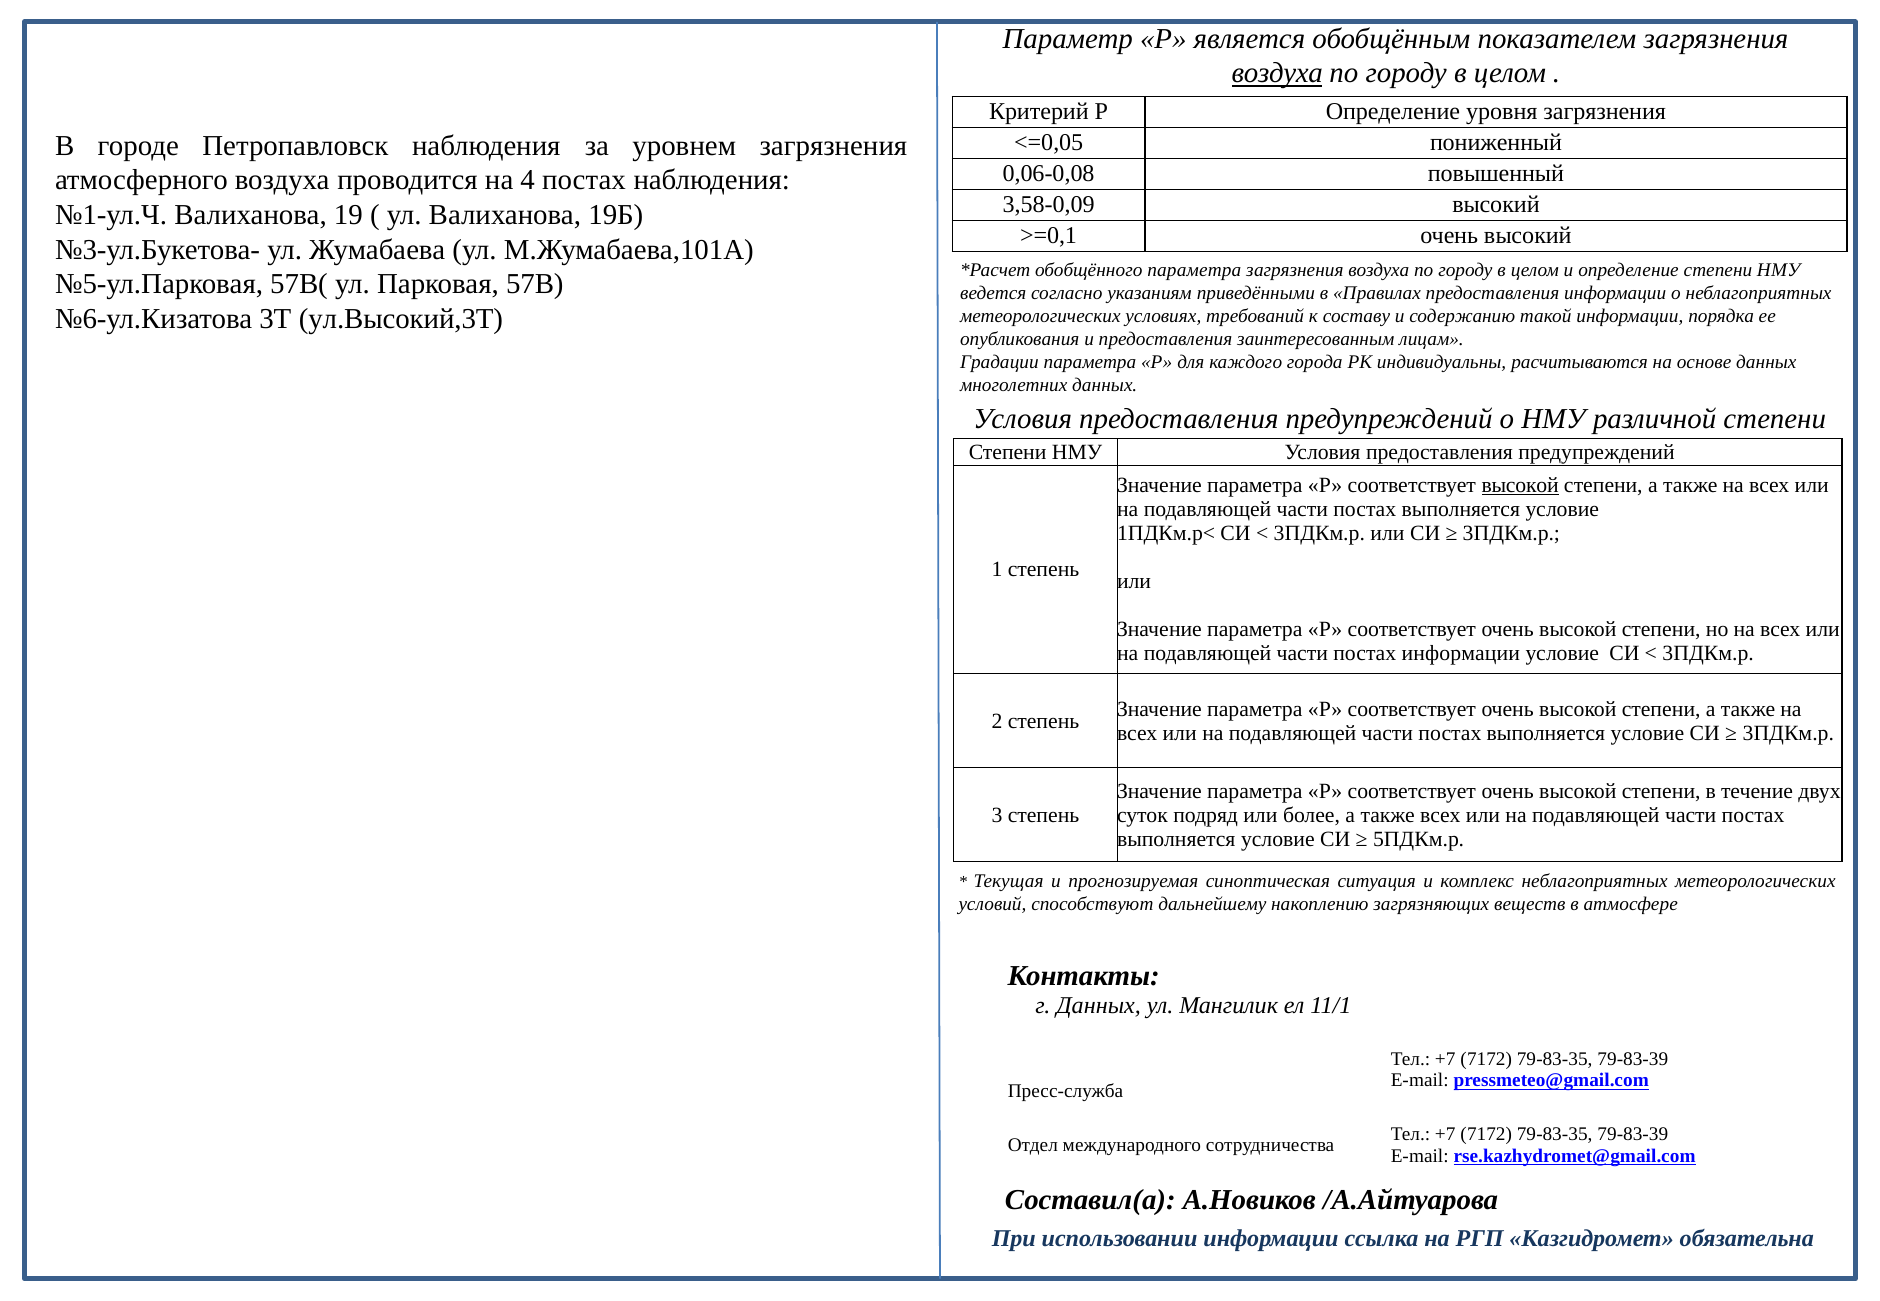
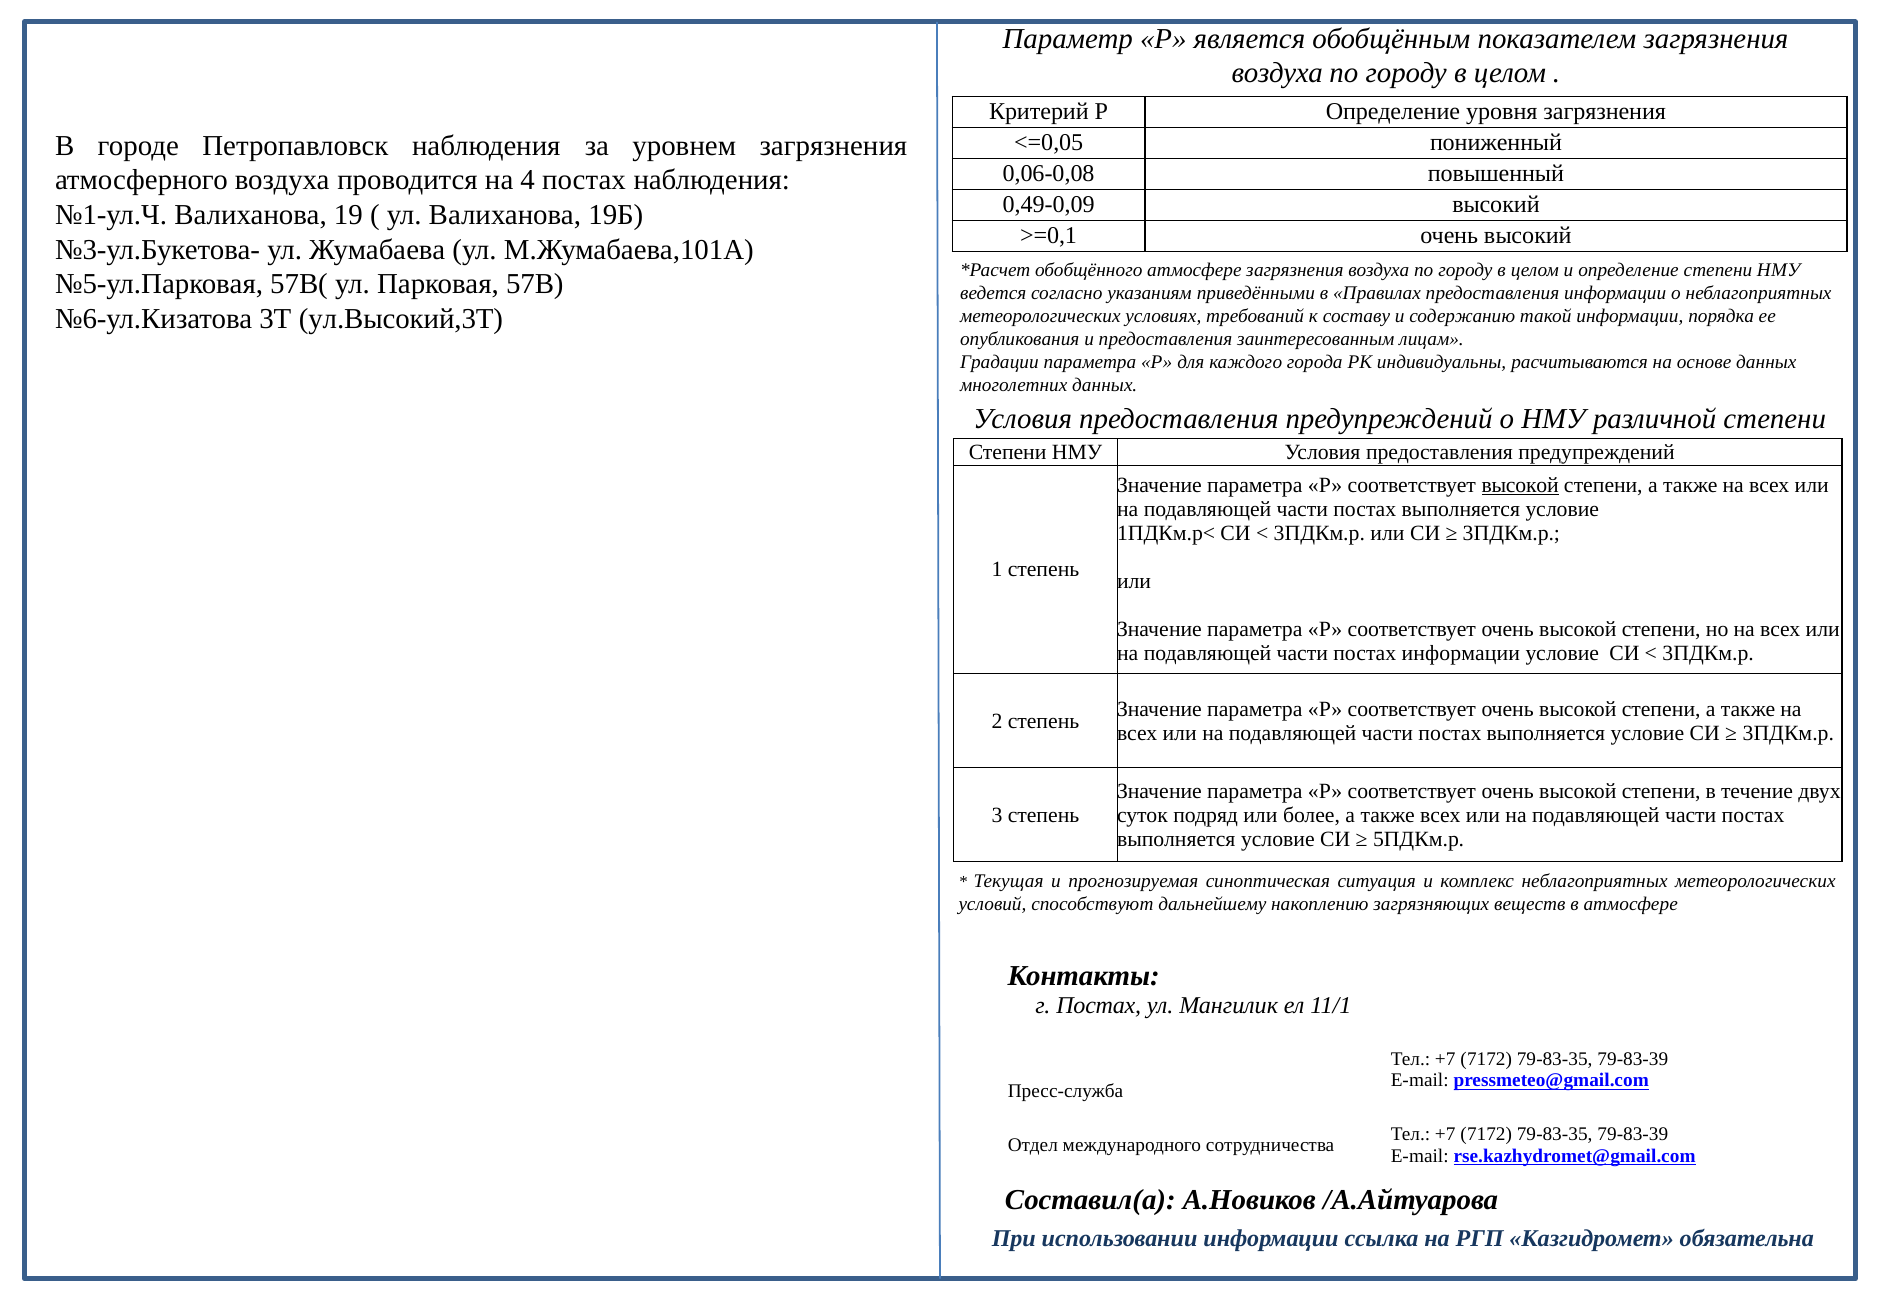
воздуха underline: present -> none (1277, 73)
3,58-0,09: 3,58-0,09 -> 0,49-0,09 (1049, 205)
обобщённого параметра: параметра -> атмосфере (1194, 270)
г Данных: Данных -> Постах (1099, 1006)
